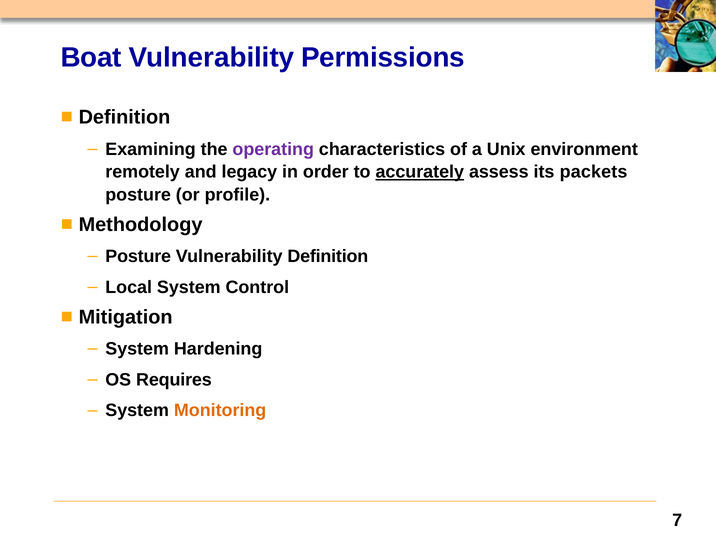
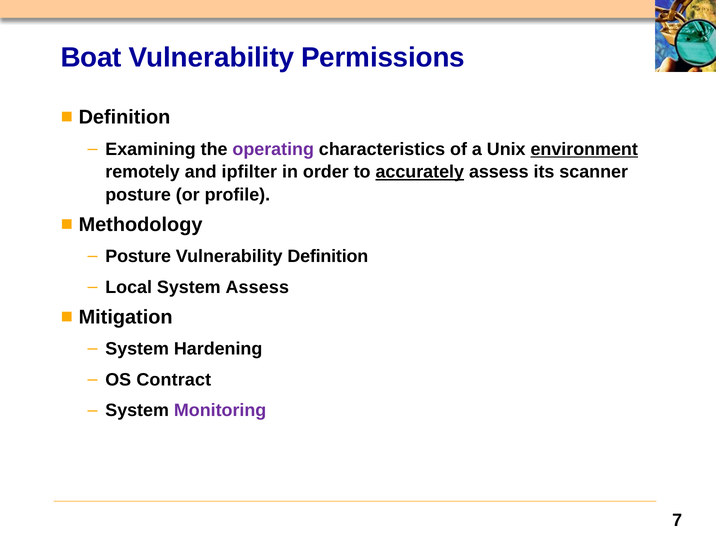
environment underline: none -> present (584, 149)
legacy: legacy -> ipfilter (249, 172)
packets: packets -> scanner (594, 172)
System Control: Control -> Assess (257, 287)
Requires: Requires -> Contract (174, 380)
Monitoring colour: orange -> purple (220, 411)
